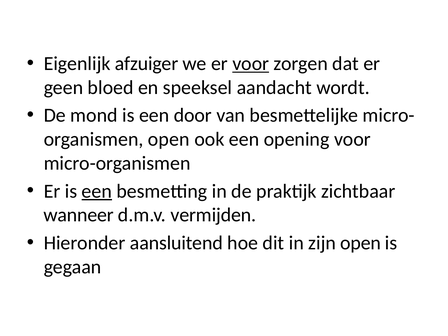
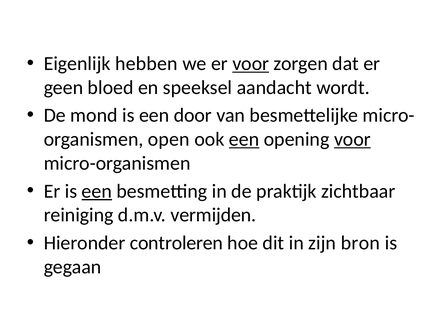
afzuiger: afzuiger -> hebben (146, 64)
een underline: none -> present (244, 139)
voor underline: none -> present (352, 139)
wanneer: wanneer -> reiniging (79, 215)
aansluitend: aansluitend -> controleren (176, 243)
zijn open: open -> bron (360, 243)
